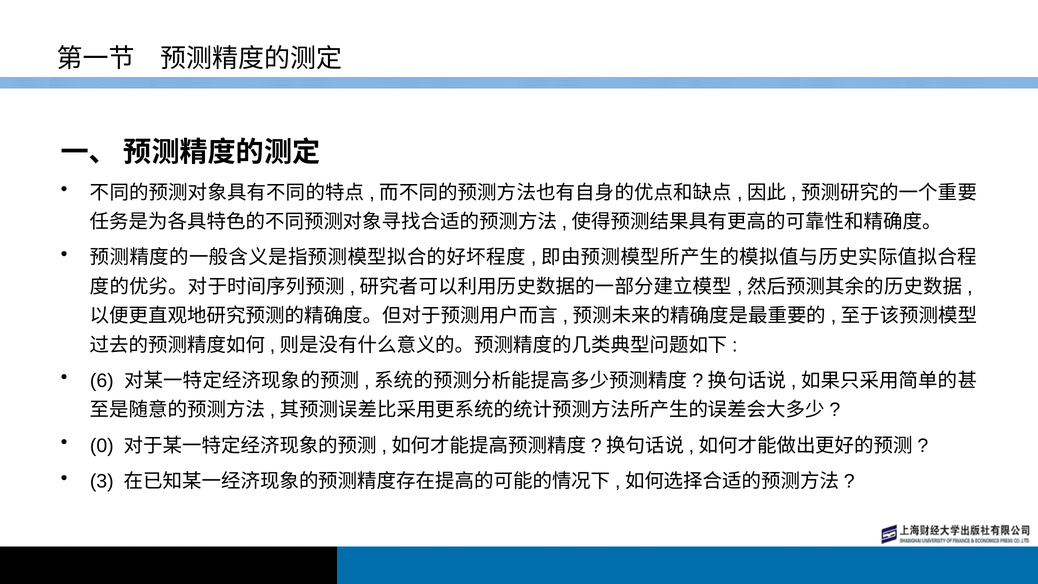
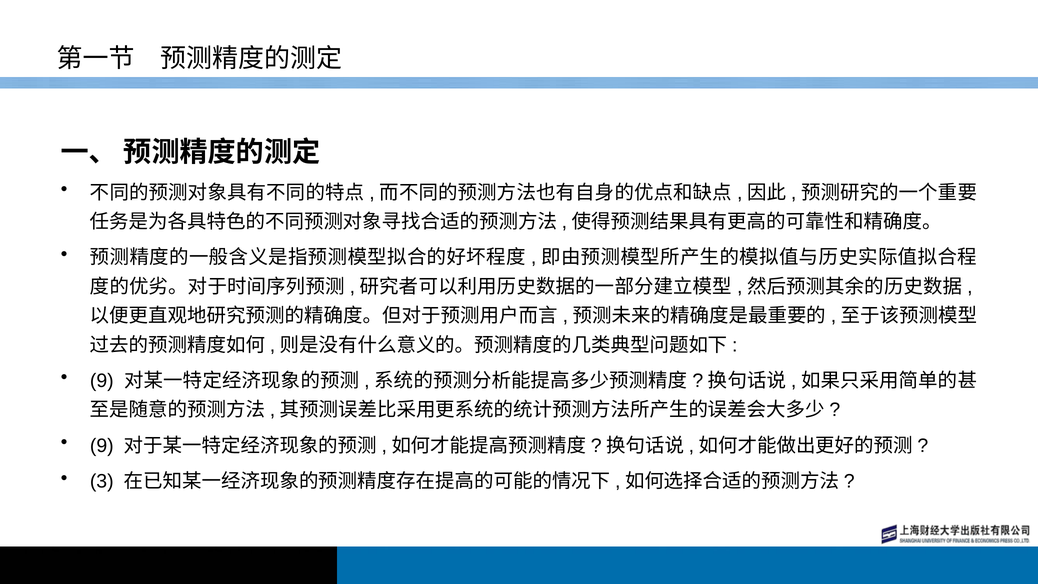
6: 6 -> 9 (102, 381)
0: 0 -> 9 (102, 446)
